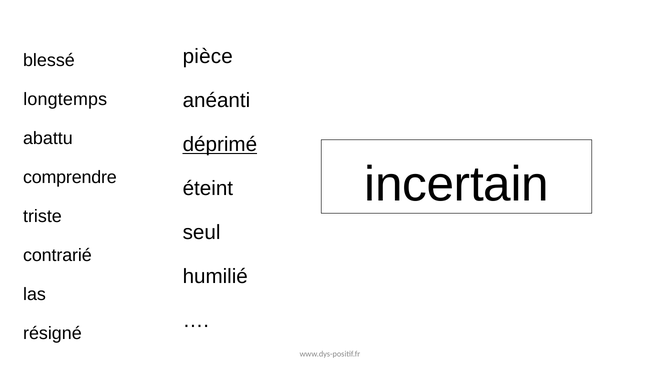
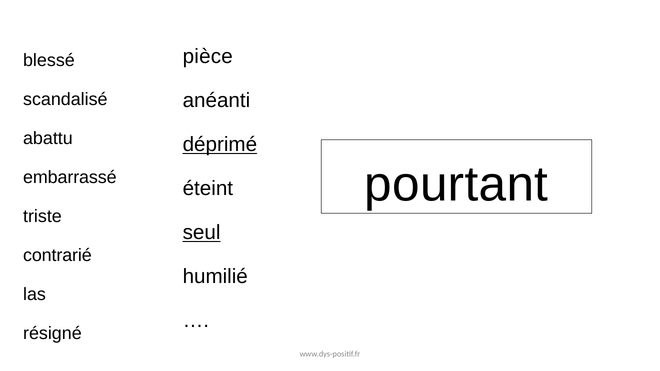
longtemps: longtemps -> scandalisé (65, 99)
incertain: incertain -> pourtant (456, 185)
comprendre: comprendre -> embarrassé (70, 177)
seul underline: none -> present (202, 233)
